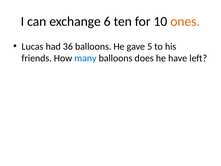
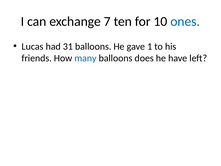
6: 6 -> 7 (107, 21)
ones colour: orange -> blue (185, 21)
36: 36 -> 31 (68, 46)
5: 5 -> 1 (150, 46)
